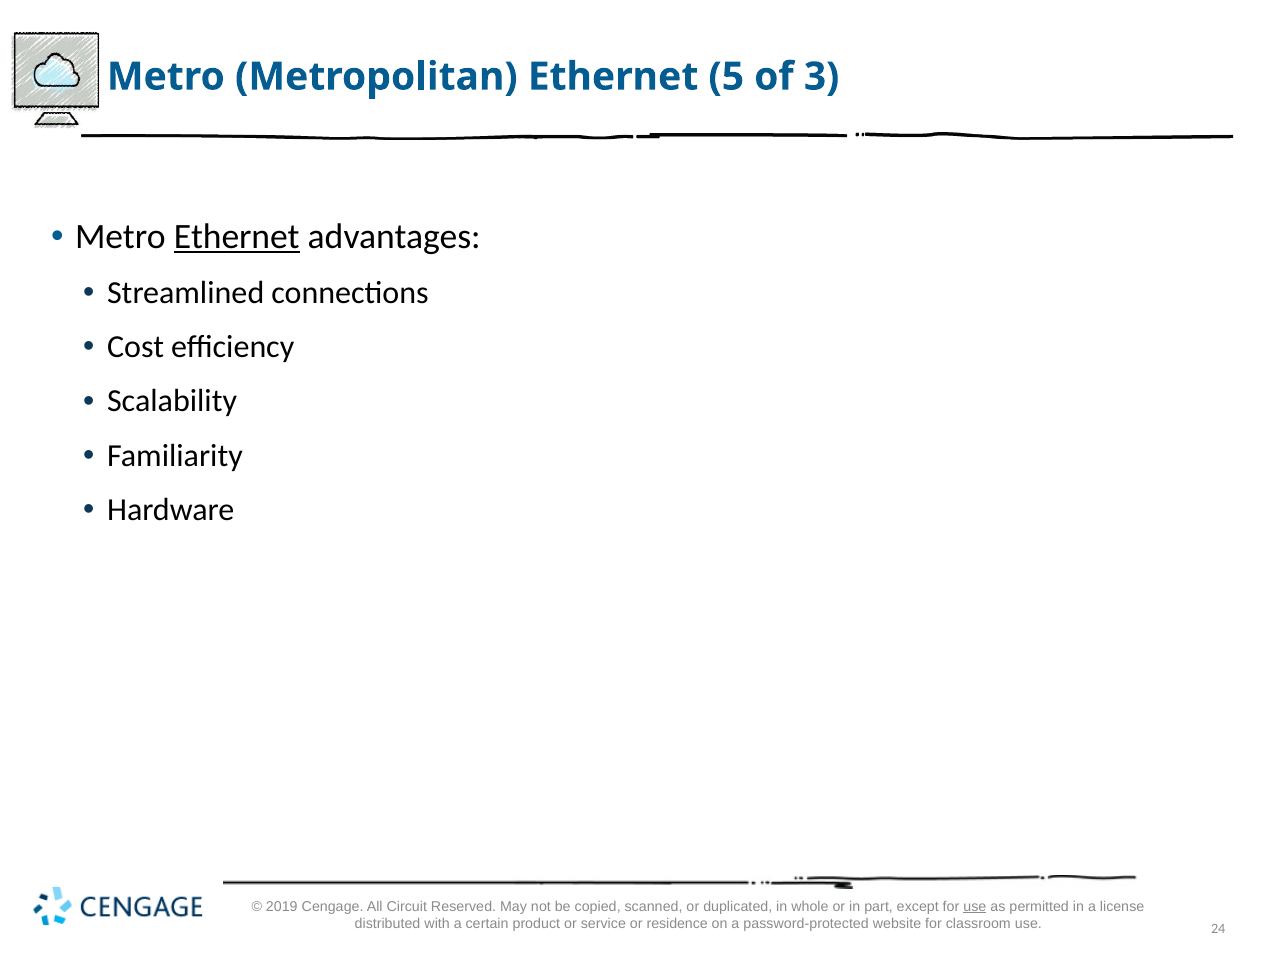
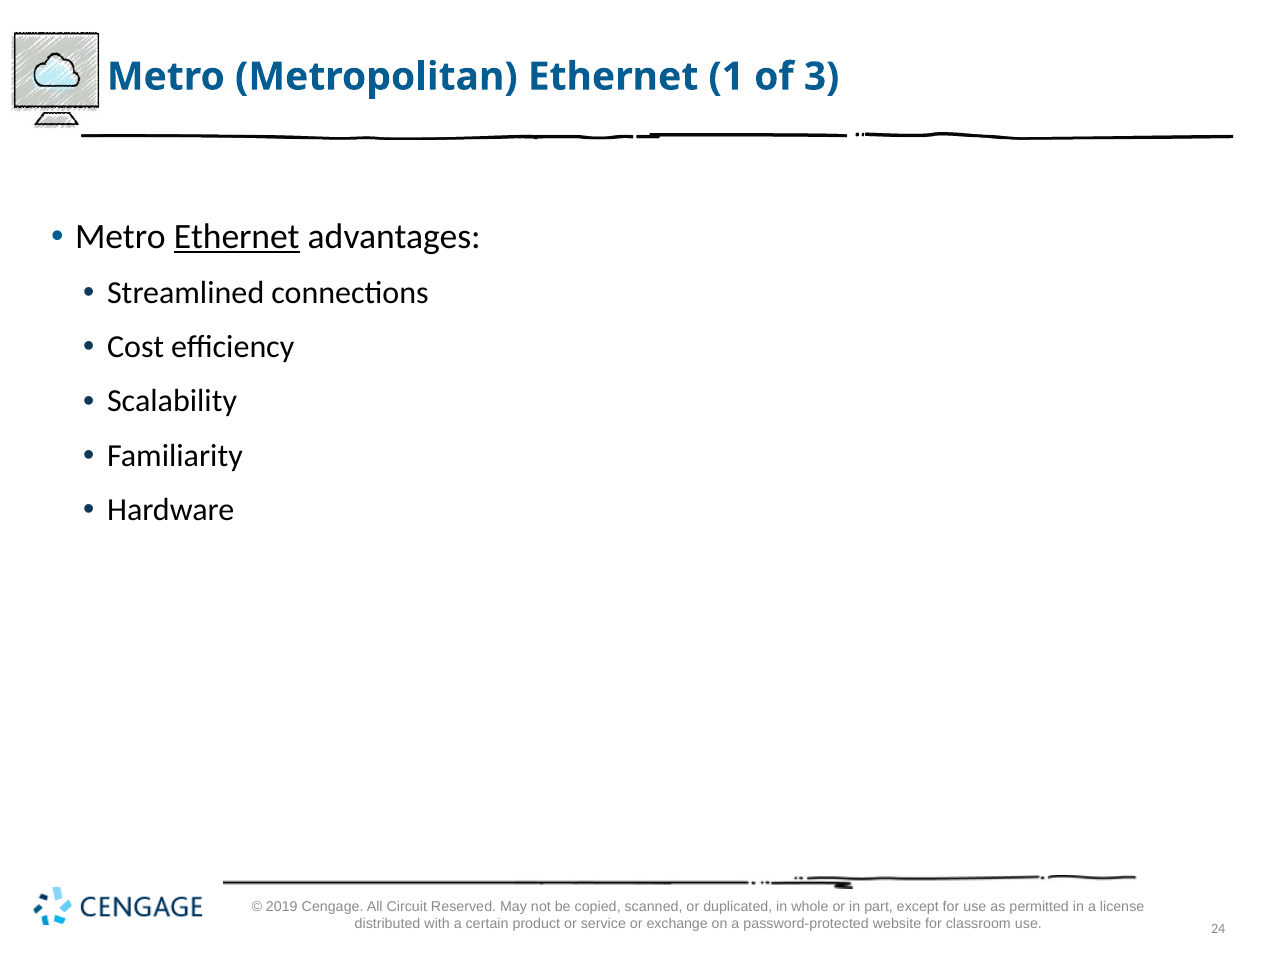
5: 5 -> 1 (726, 77)
use underline: present -> none (975, 906)
residence: residence -> exchange (677, 923)
